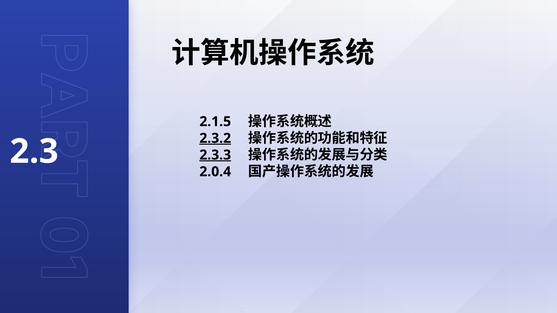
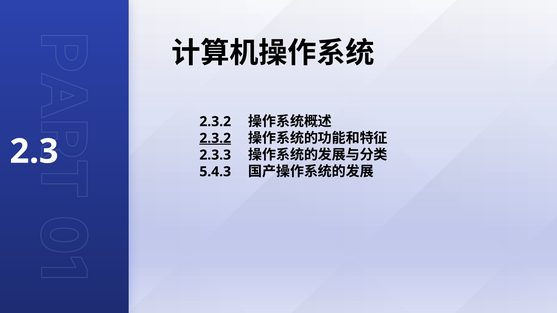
2.1.5: 2.1.5 -> 2.3.2 (215, 122)
2.3.3 underline: present -> none (215, 155)
2.0.4: 2.0.4 -> 5.4.3 (215, 172)
